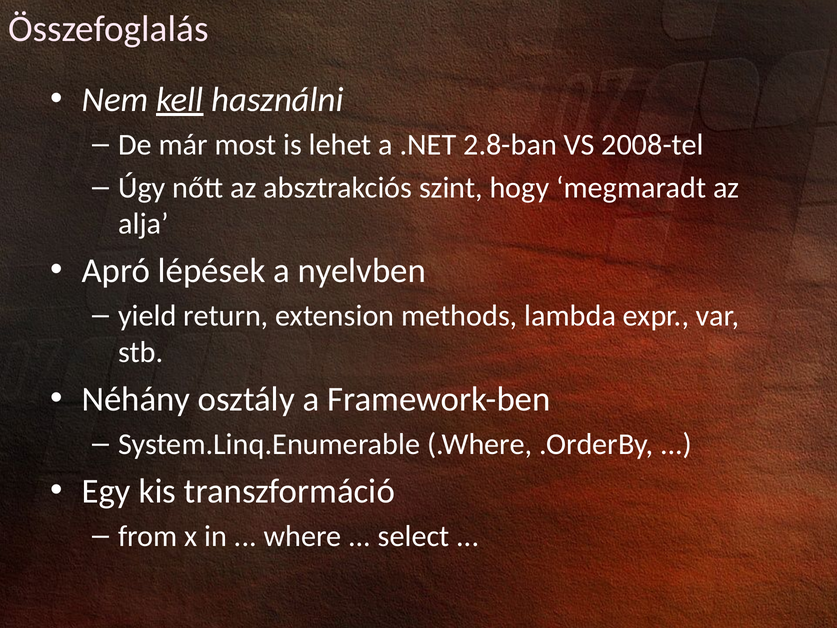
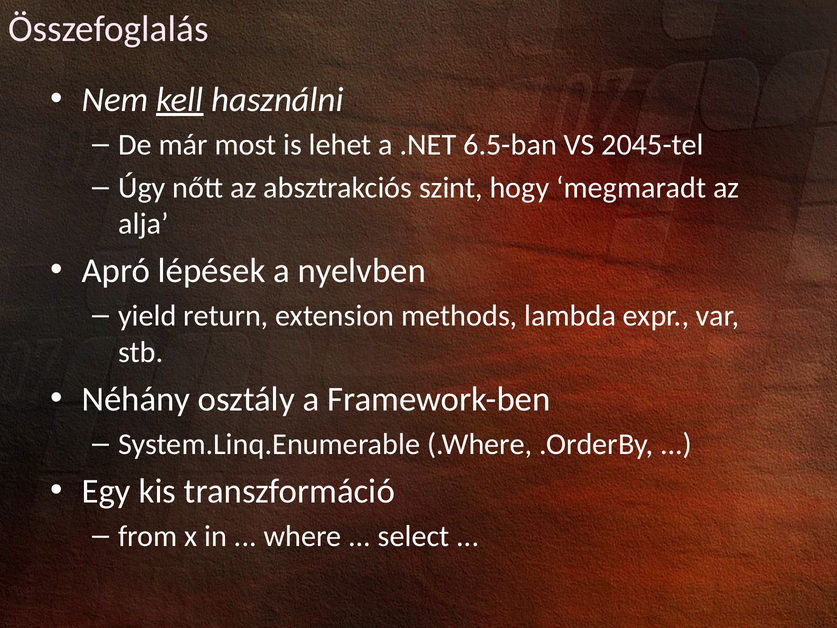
2.8-ban: 2.8-ban -> 6.5-ban (510, 145)
2008-tel: 2008-tel -> 2045-tel (653, 145)
